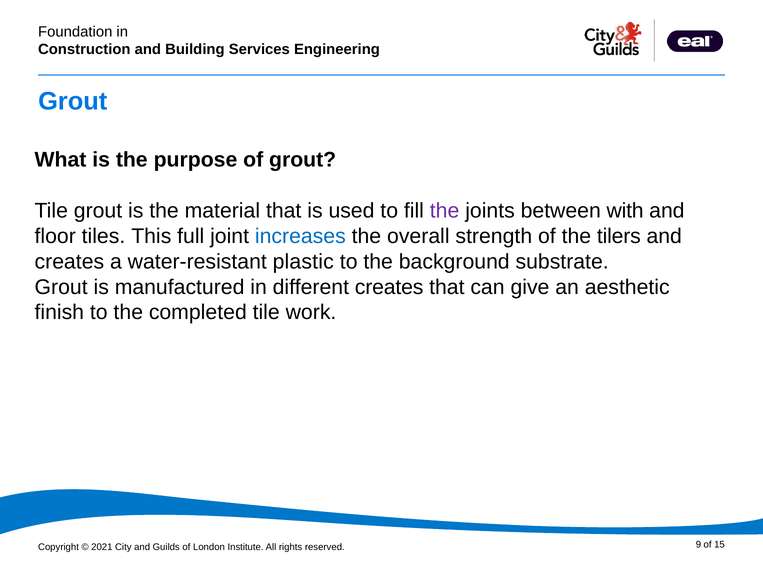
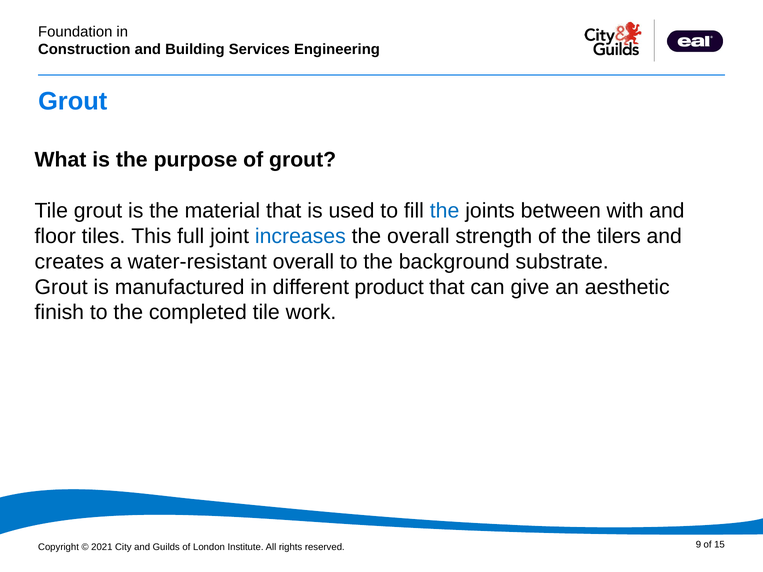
the colour: purple -> blue (445, 211)
water-resistant plastic: plastic -> overall (303, 262)
different creates: creates -> product (389, 287)
